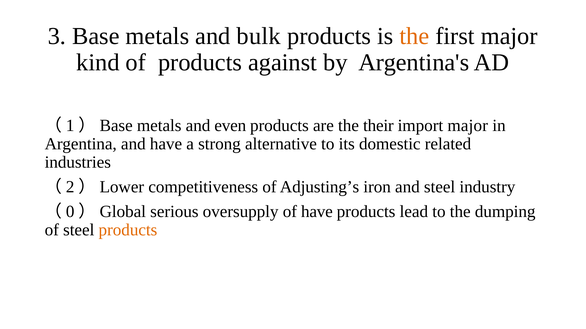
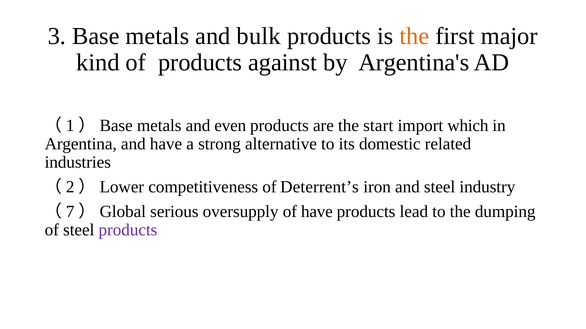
their: their -> start (378, 126)
import major: major -> which (468, 126)
Adjusting’s: Adjusting’s -> Deterrent’s (319, 187)
0: 0 -> 7 (70, 212)
products colour: orange -> purple (128, 230)
